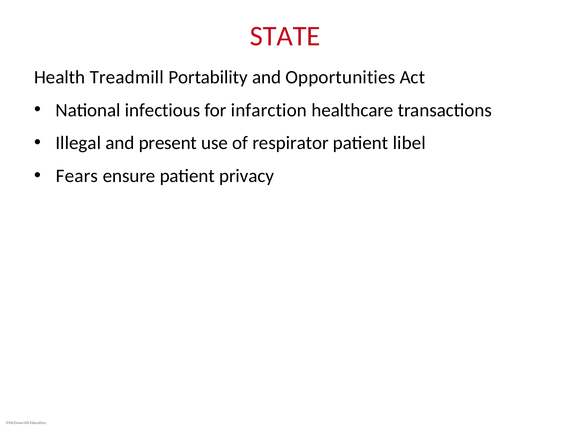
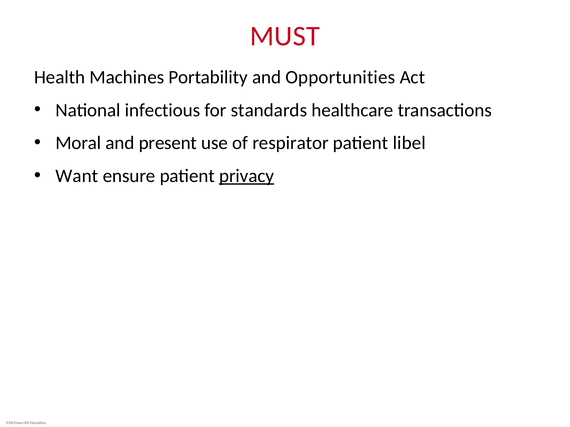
STATE: STATE -> MUST (285, 36)
Treadmill: Treadmill -> Machines (127, 77)
infarction: infarction -> standards (269, 110)
Illegal: Illegal -> Moral (78, 143)
Fears: Fears -> Want (77, 176)
privacy underline: none -> present (247, 176)
